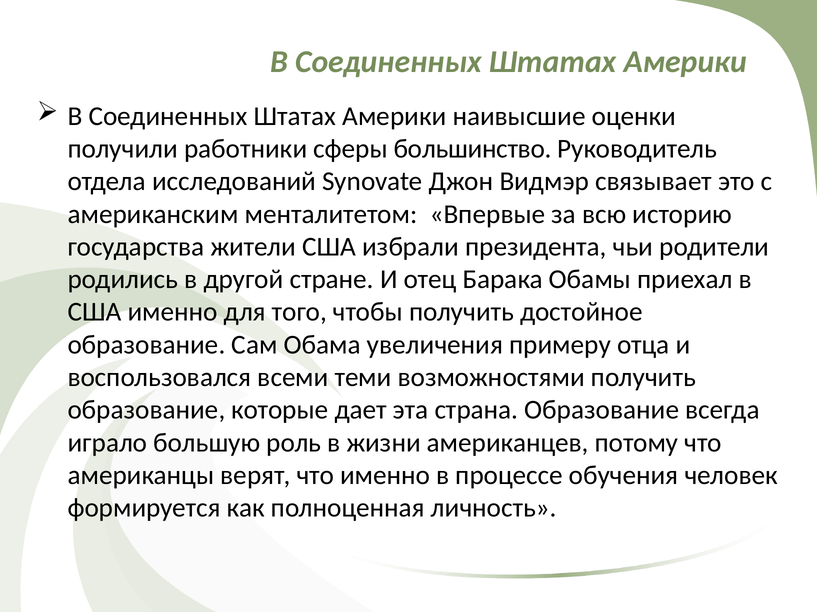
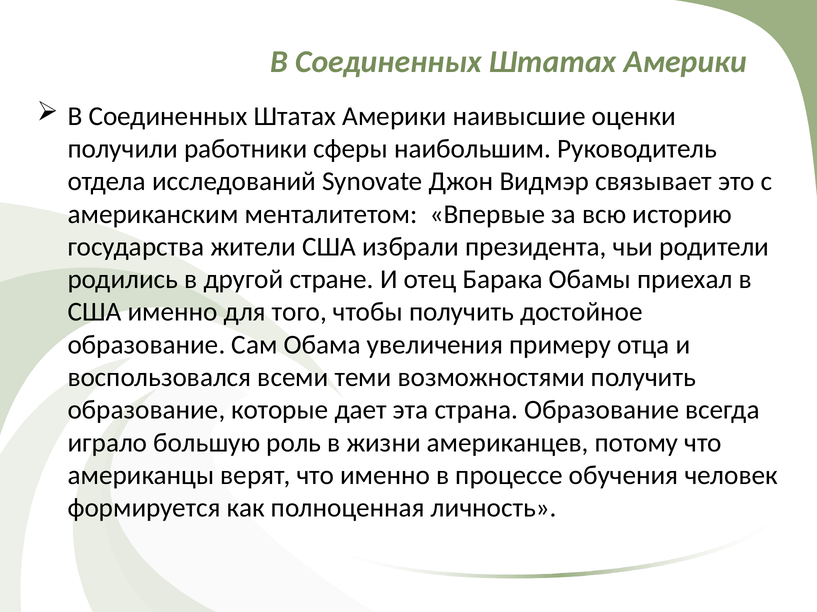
большинство: большинство -> наибольшим (473, 149)
